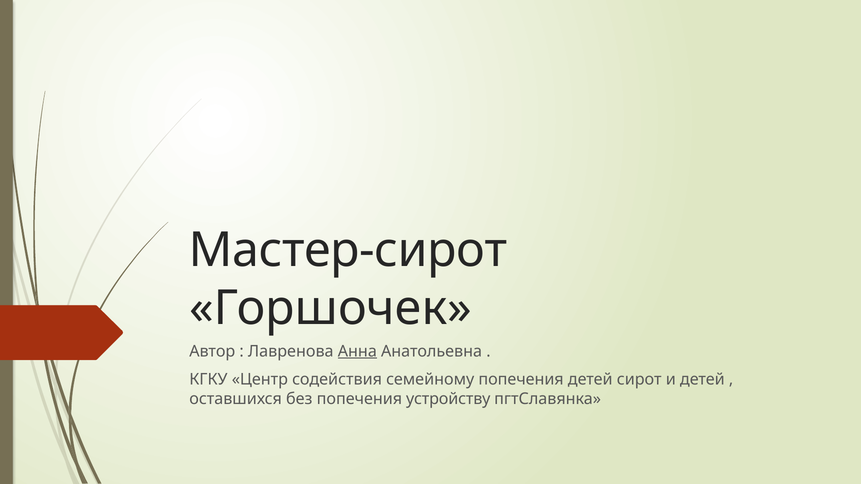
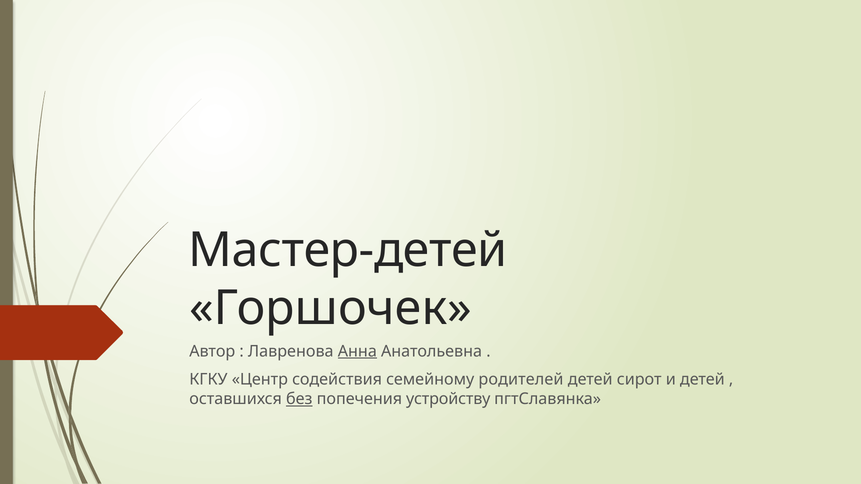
Мастер-сирот: Мастер-сирот -> Мастер-детей (348, 250)
семейному попечения: попечения -> родителей (521, 380)
без underline: none -> present (299, 399)
